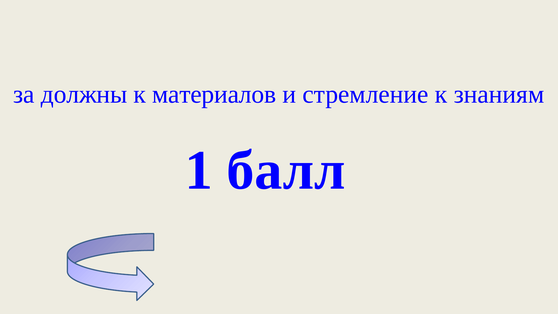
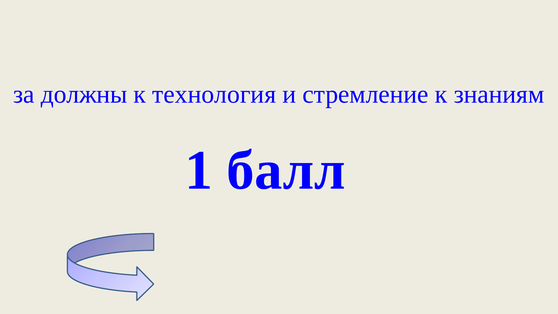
материалов: материалов -> технология (214, 94)
